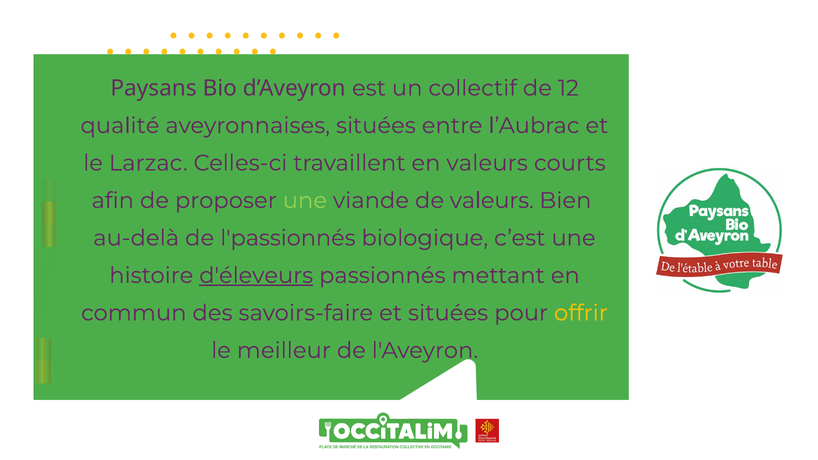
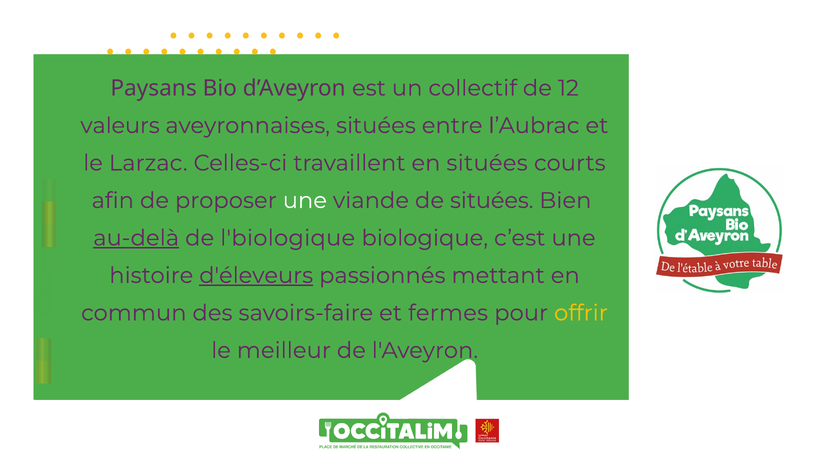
qualité: qualité -> valeurs (120, 126)
en valeurs: valeurs -> situées (487, 163)
une colour: light green -> white (305, 201)
de valeurs: valeurs -> situées (492, 201)
au-delà underline: none -> present (136, 238)
l'passionnés: l'passionnés -> l'biologique (288, 238)
et situées: situées -> fermes (448, 313)
